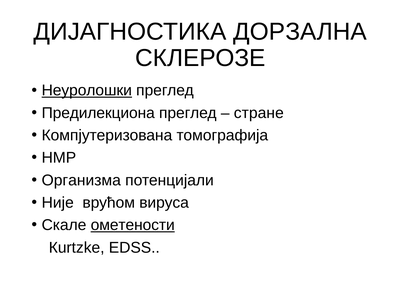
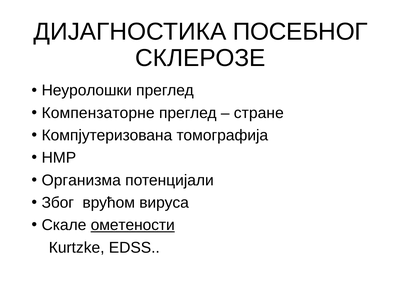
ДОРЗАЛНА: ДОРЗАЛНА -> ПОСЕБНОГ (300, 32)
Неуролошки underline: present -> none (87, 90)
Предилекциона: Предилекциона -> Компензаторне (98, 113)
Није: Није -> Због (58, 202)
